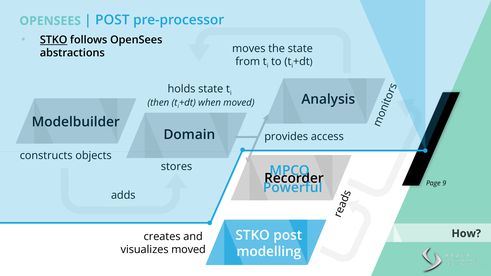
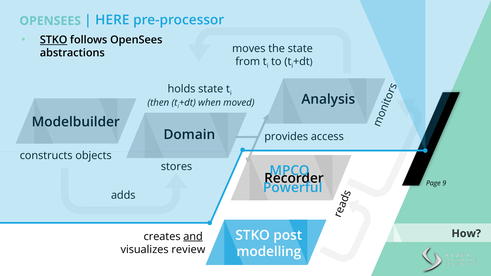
POST: POST -> HERE (112, 20)
and underline: none -> present (193, 237)
visualizes moved: moved -> review (188, 250)
